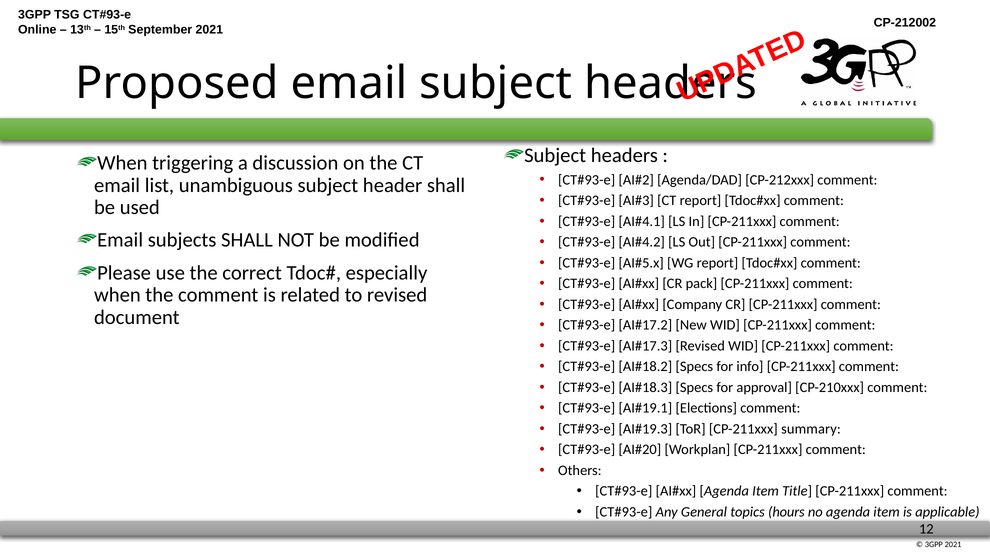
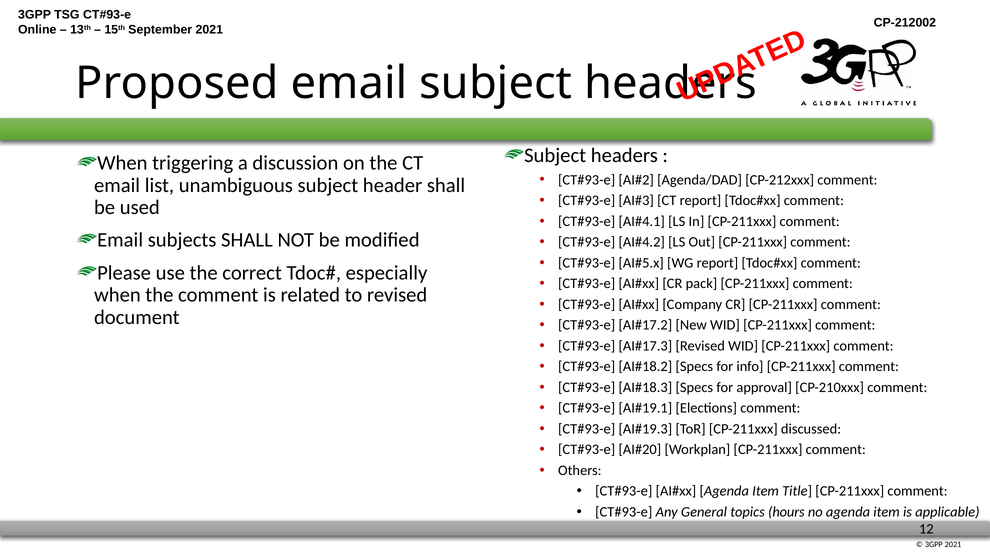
summary: summary -> discussed (811, 429)
